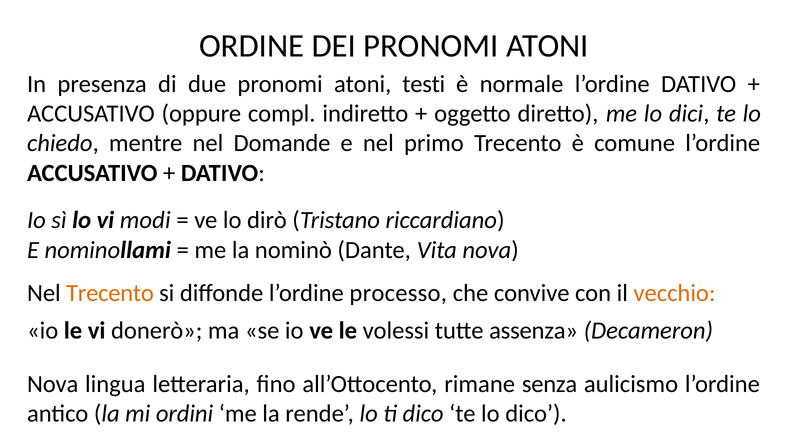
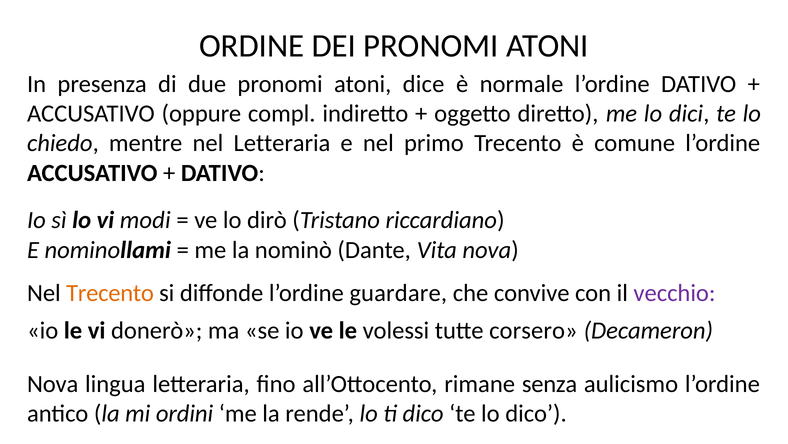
testi: testi -> dice (424, 84)
nel Domande: Domande -> Letteraria (282, 143)
processo: processo -> guardare (398, 293)
vecchio colour: orange -> purple (675, 293)
assenza: assenza -> corsero (533, 330)
